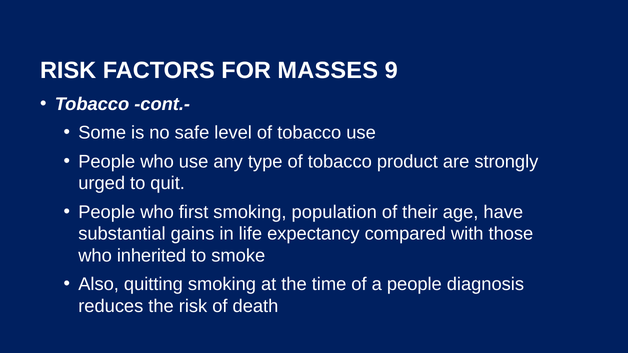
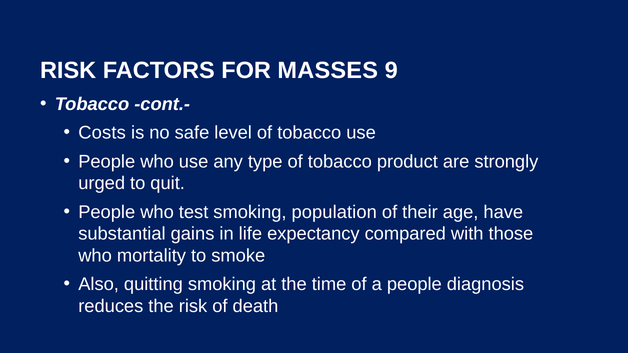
Some: Some -> Costs (102, 133)
first: first -> test (194, 212)
inherited: inherited -> mortality (151, 256)
